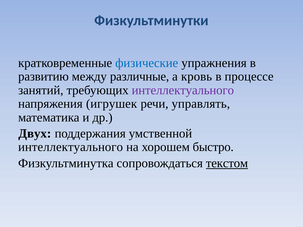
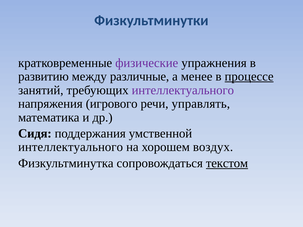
физические colour: blue -> purple (147, 63)
кровь: кровь -> менее (197, 77)
процессе underline: none -> present (249, 77)
игрушек: игрушек -> игрового (112, 104)
Двух: Двух -> Сидя (35, 134)
быстро: быстро -> воздух (213, 147)
